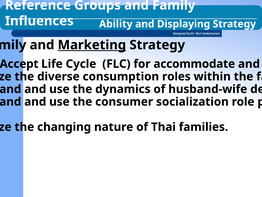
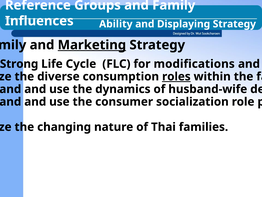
Accept: Accept -> Strong (19, 64)
accommodate: accommodate -> modifications (194, 64)
roles underline: none -> present (176, 76)
